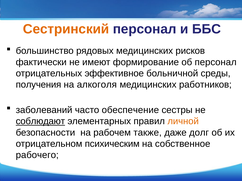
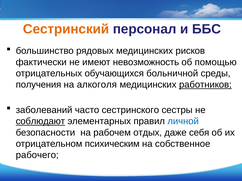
формирование: формирование -> невозможность (146, 62)
об персонал: персонал -> помощью (216, 62)
эффективное: эффективное -> обучающихся (114, 74)
работников underline: none -> present (205, 85)
обеспечение: обеспечение -> сестринского (130, 110)
личной colour: orange -> blue (183, 122)
также: также -> отдых (148, 133)
долг: долг -> себя (199, 133)
